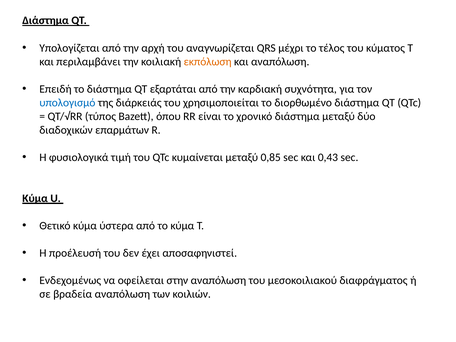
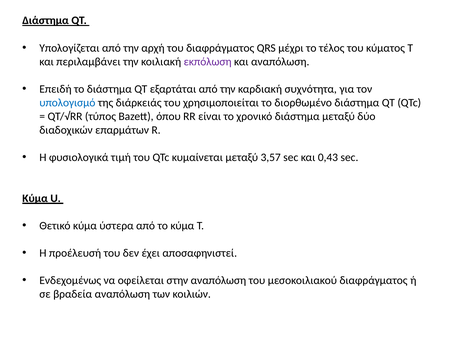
του αναγνωρίζεται: αναγνωρίζεται -> διαφράγματος (220, 48)
εκπόλωση colour: orange -> purple (208, 62)
0,85: 0,85 -> 3,57 (271, 157)
